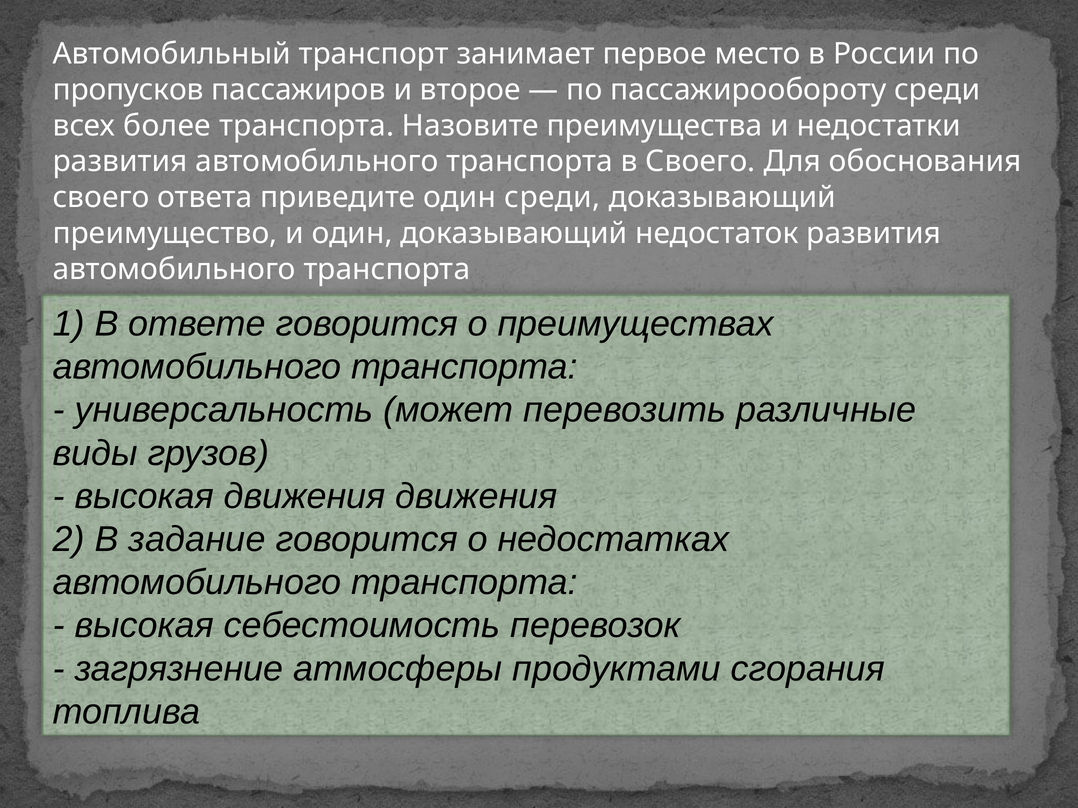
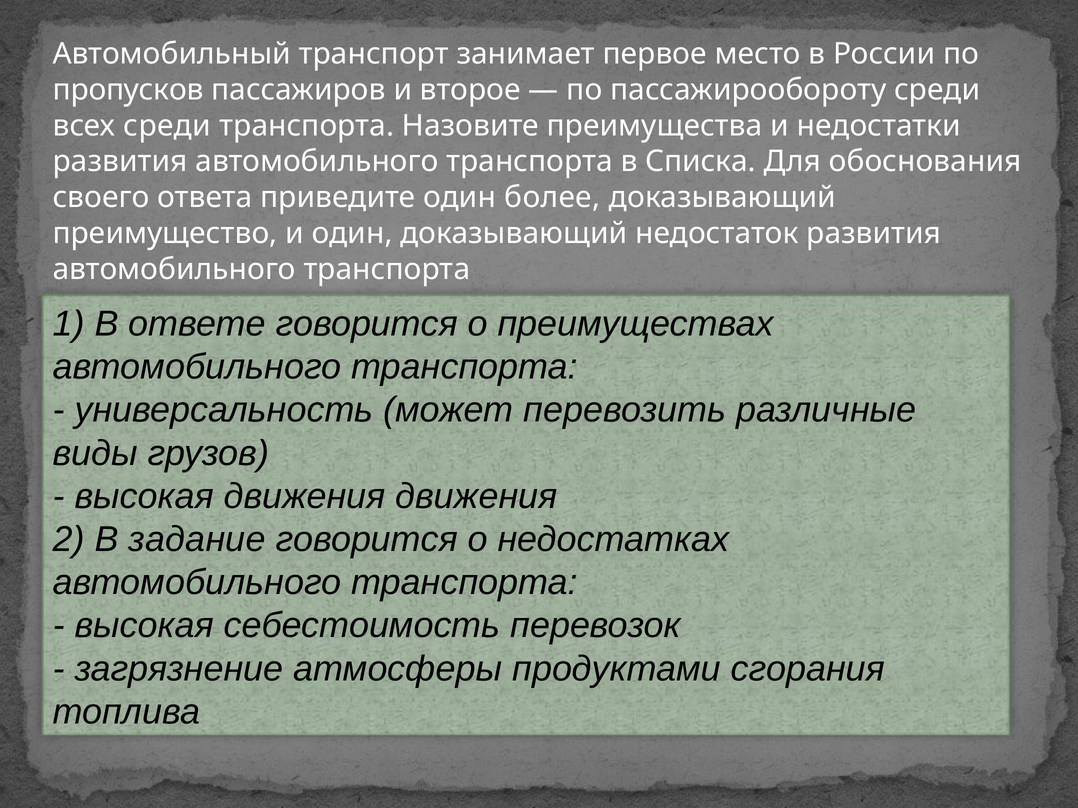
всех более: более -> среди (167, 126)
в Своего: Своего -> Списка (701, 162)
один среди: среди -> более (552, 198)
